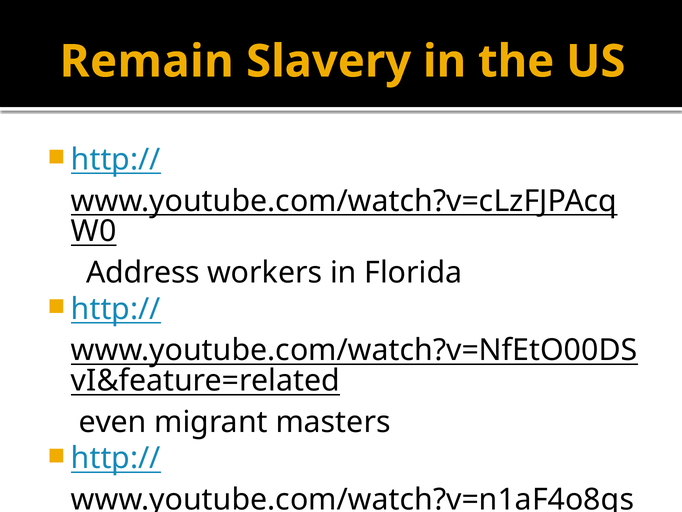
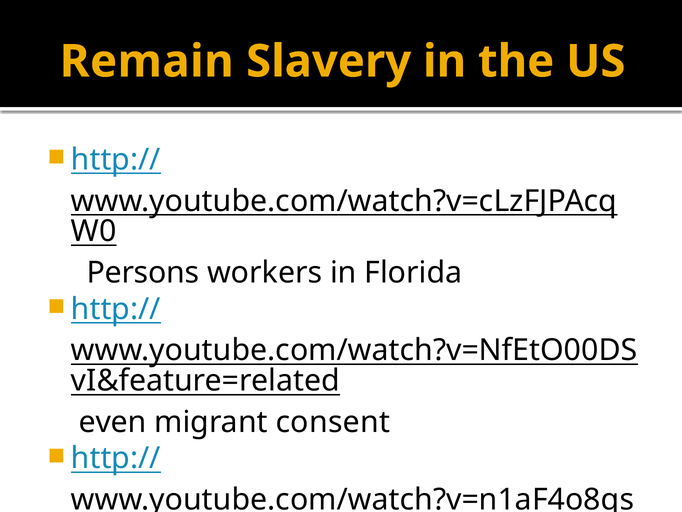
Address: Address -> Persons (143, 272)
masters: masters -> consent (333, 422)
